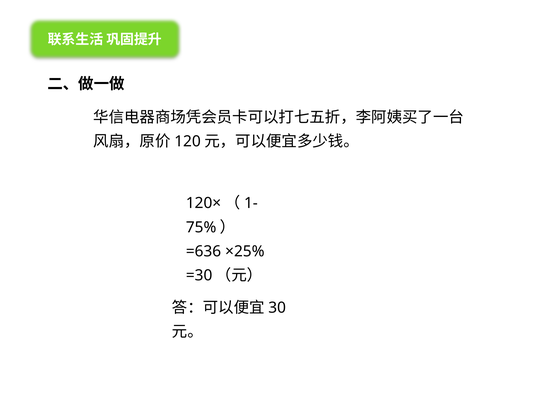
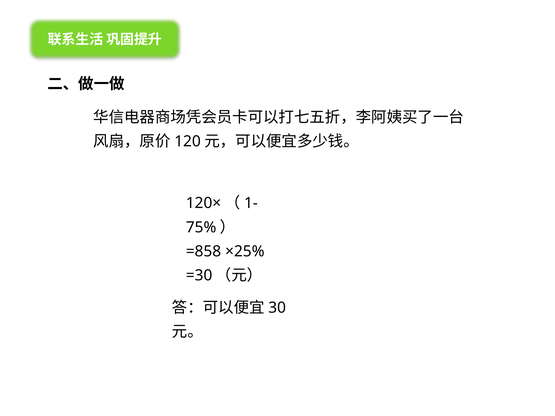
=636: =636 -> =858 (203, 251)
